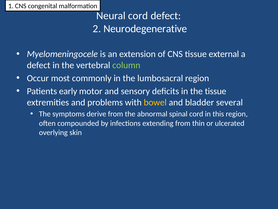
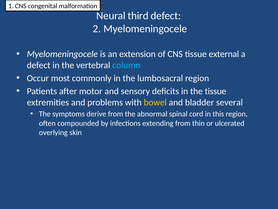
Neural cord: cord -> third (138, 16)
2 Neurodegenerative: Neurodegenerative -> Myelomeningocele (145, 29)
column colour: light green -> light blue (126, 65)
early: early -> after (68, 91)
